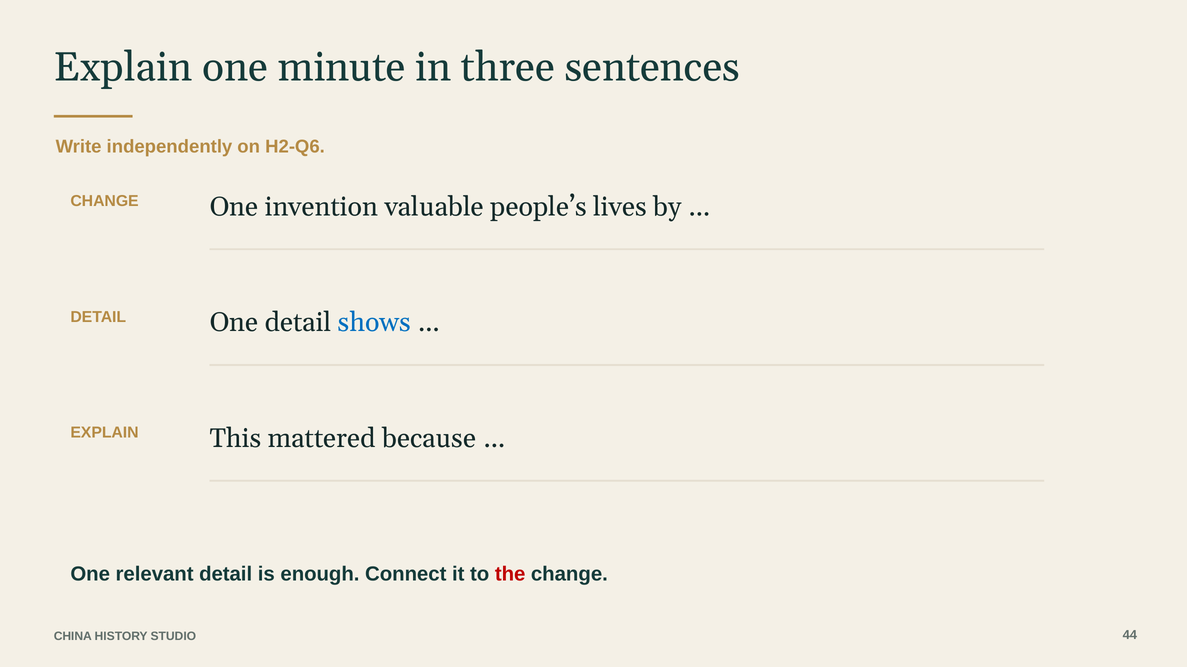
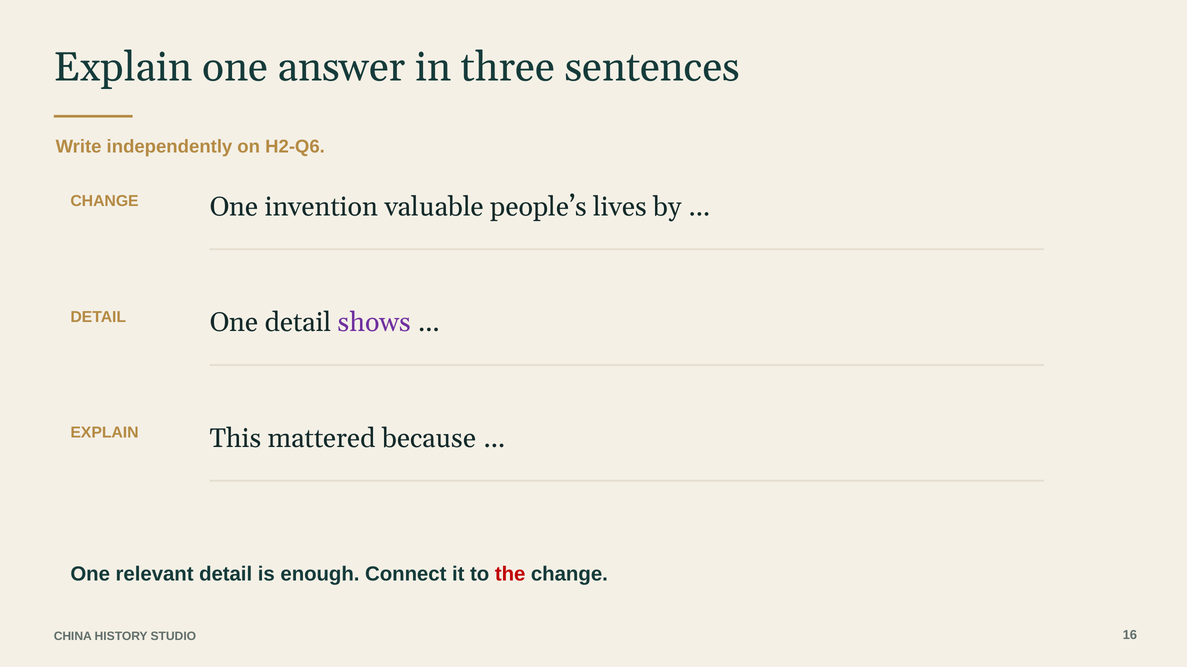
minute: minute -> answer (342, 67)
shows colour: blue -> purple (374, 323)
44: 44 -> 16 (1130, 636)
